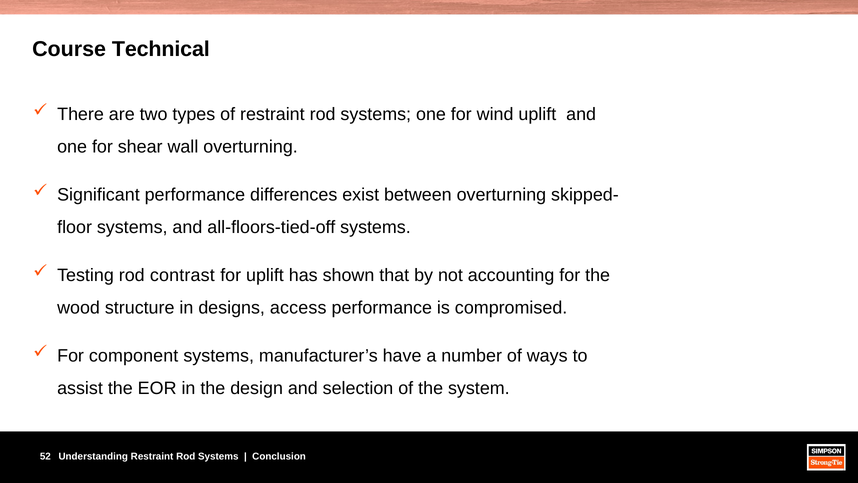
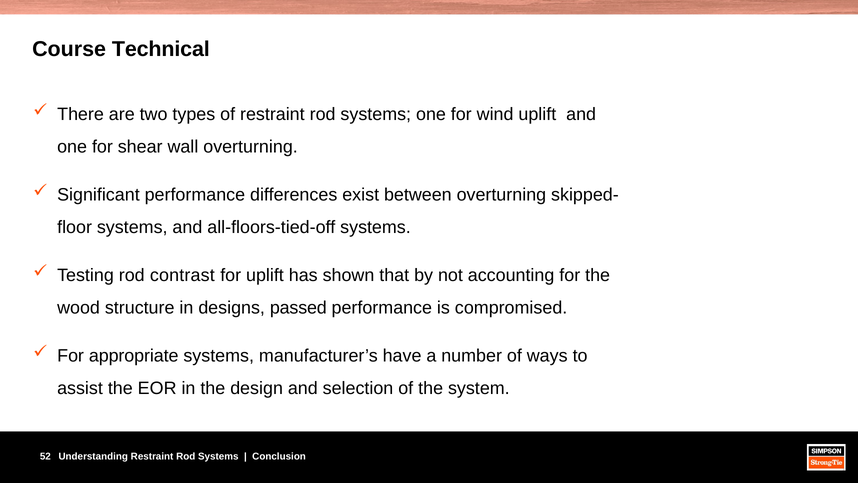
access: access -> passed (298, 307)
component: component -> appropriate (134, 356)
